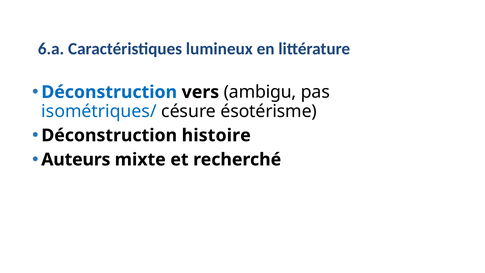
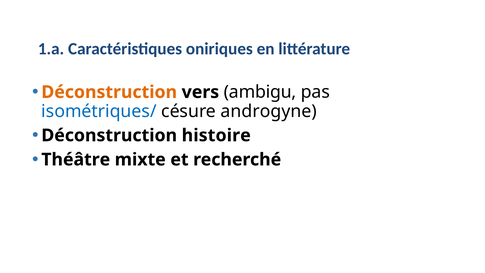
6.a: 6.a -> 1.a (51, 49)
lumineux: lumineux -> oniriques (219, 49)
Déconstruction colour: blue -> orange (109, 92)
ésotérisme: ésotérisme -> androgyne (269, 111)
Auteurs: Auteurs -> Théâtre (76, 159)
